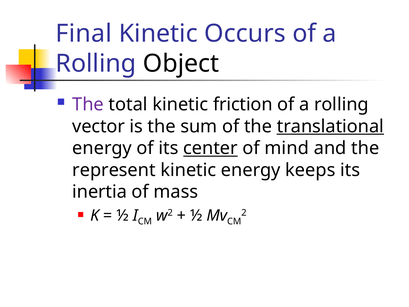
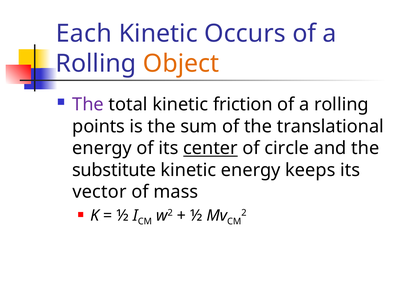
Final: Final -> Each (84, 33)
Object colour: black -> orange (181, 63)
vector: vector -> points (99, 126)
translational underline: present -> none (330, 126)
mind: mind -> circle (287, 148)
represent: represent -> substitute (114, 170)
inertia: inertia -> vector (99, 192)
